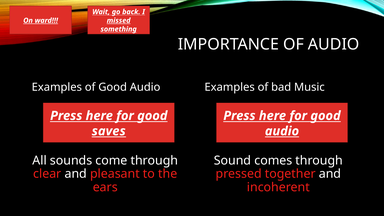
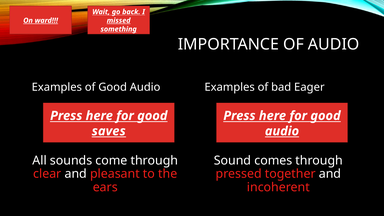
Music: Music -> Eager (309, 87)
